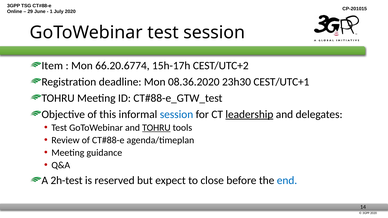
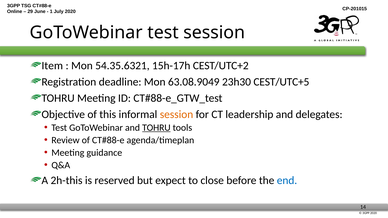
66.20.6774: 66.20.6774 -> 54.35.6321 (122, 66)
08.36.2020: 08.36.2020 -> 63.08.9049 (194, 82)
CEST/UTC+1: CEST/UTC+1 -> CEST/UTC+5 (281, 82)
session colour: blue -> orange (177, 114)
leadership underline: present -> none (249, 114)
2h-test: 2h-test -> 2h-this (67, 181)
